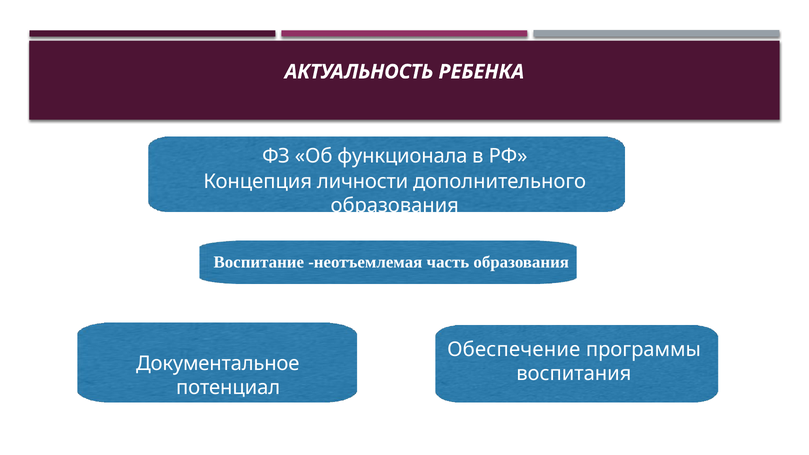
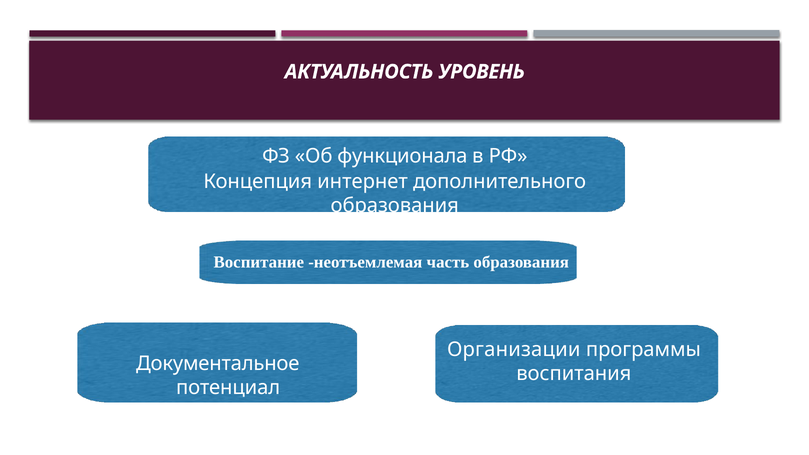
РЕБЕНКА: РЕБЕНКА -> УРОВЕНЬ (482, 72)
личности: личности -> интернет (363, 181)
Обеспечение: Обеспечение -> Организации (514, 350)
